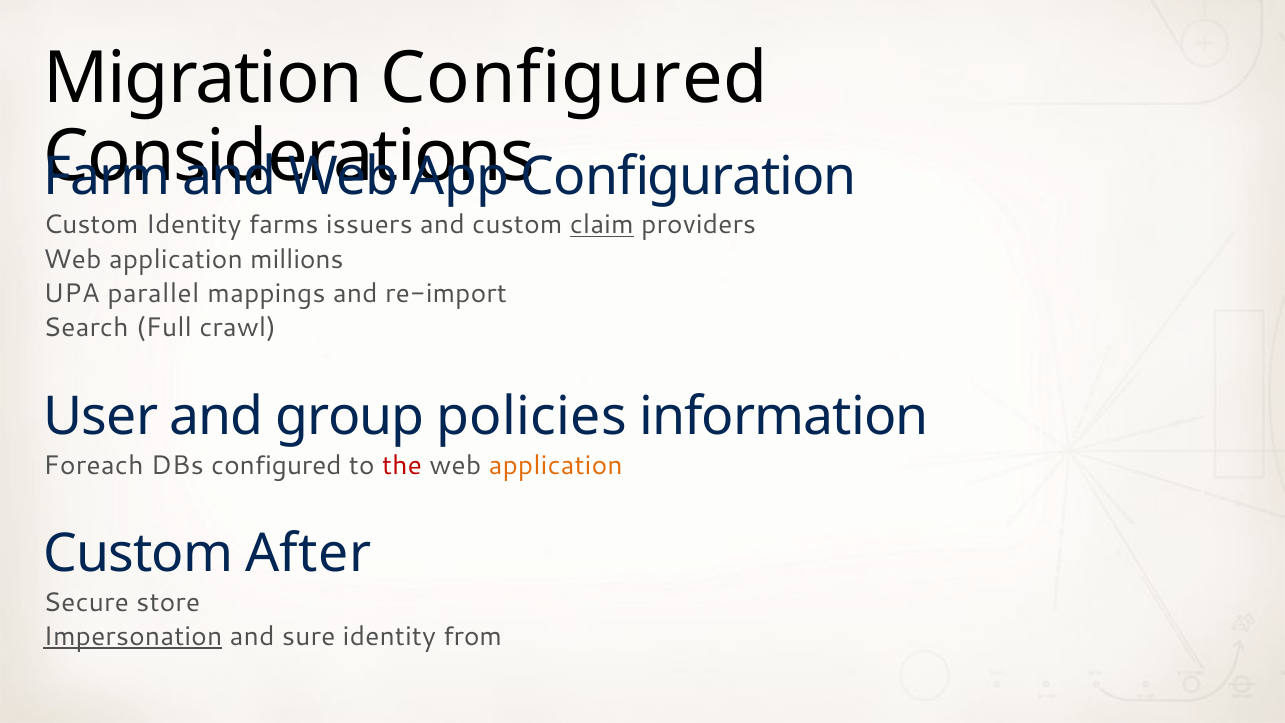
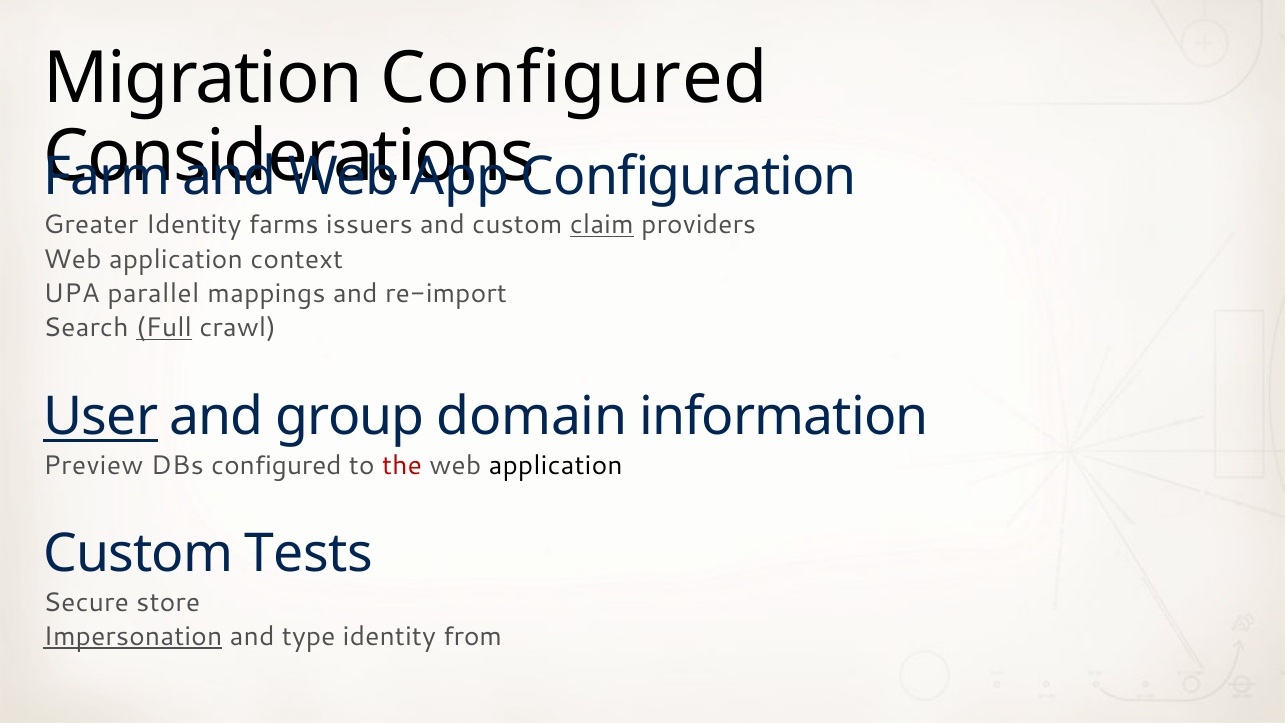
Custom: Custom -> Greater (91, 225)
millions: millions -> context (297, 259)
Full underline: none -> present (164, 328)
User underline: none -> present (101, 417)
policies: policies -> domain (532, 417)
Foreach: Foreach -> Preview (93, 465)
application colour: orange -> black (556, 465)
After: After -> Tests (309, 554)
sure: sure -> type (309, 636)
